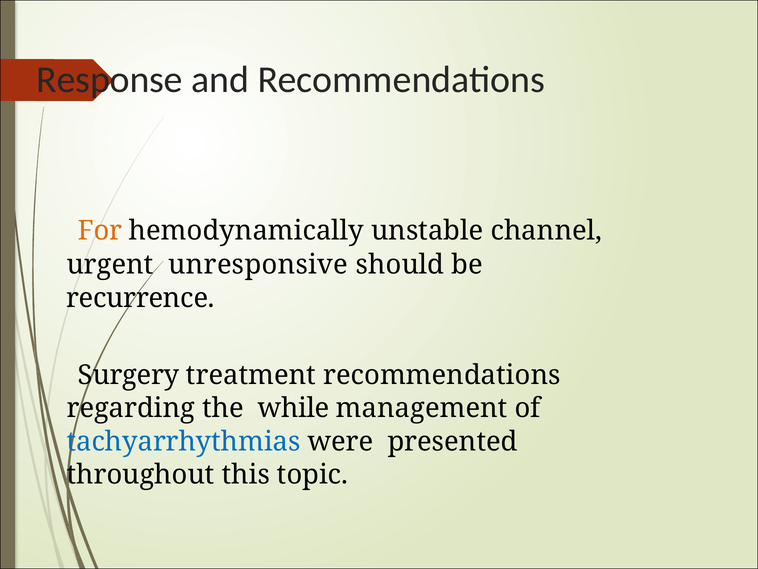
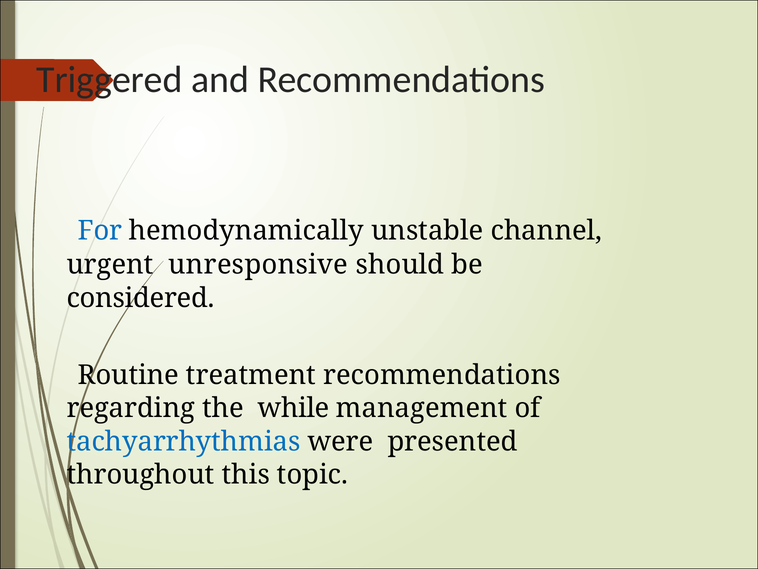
Response: Response -> Triggered (109, 79)
For colour: orange -> blue (100, 231)
recurrence: recurrence -> considered (140, 298)
Surgery: Surgery -> Routine (129, 375)
